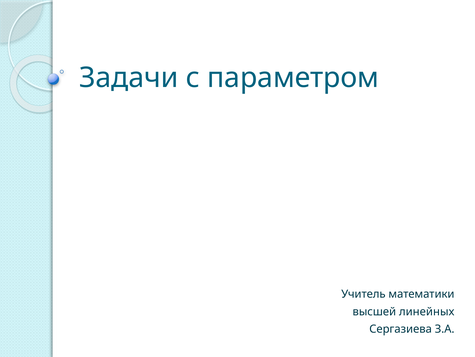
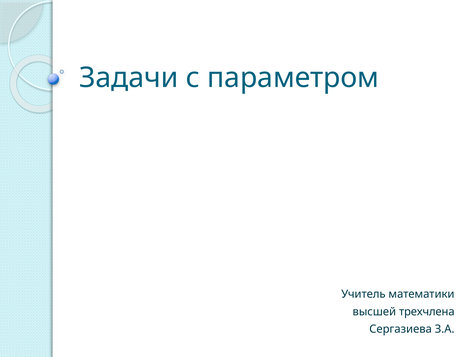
линейных: линейных -> трехчлена (427, 311)
